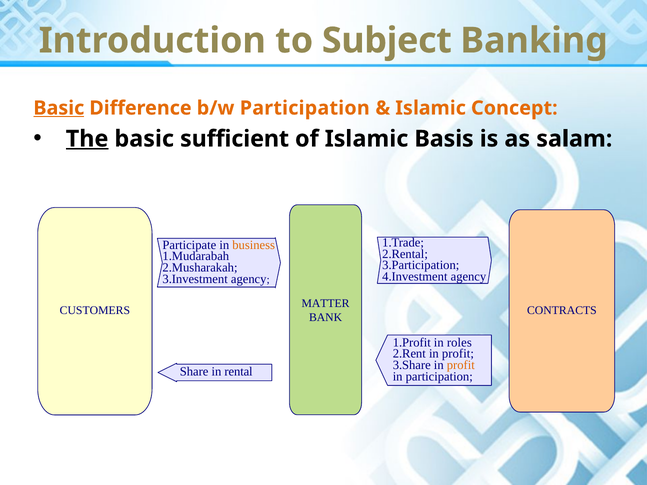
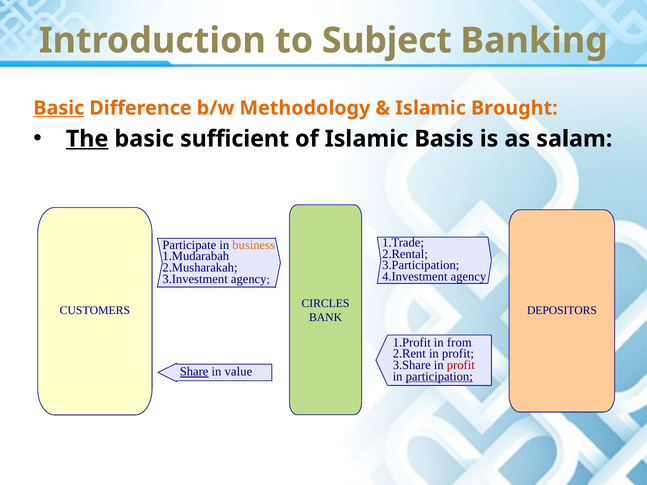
b/w Participation: Participation -> Methodology (305, 108)
Concept: Concept -> Brought (514, 108)
MATTER: MATTER -> CIRCLES (325, 304)
CONTRACTS: CONTRACTS -> DEPOSITORS (562, 310)
roles: roles -> from (459, 343)
profit colour: orange -> red (461, 365)
Share underline: none -> present (194, 372)
rental: rental -> value (238, 372)
participation underline: none -> present (439, 377)
